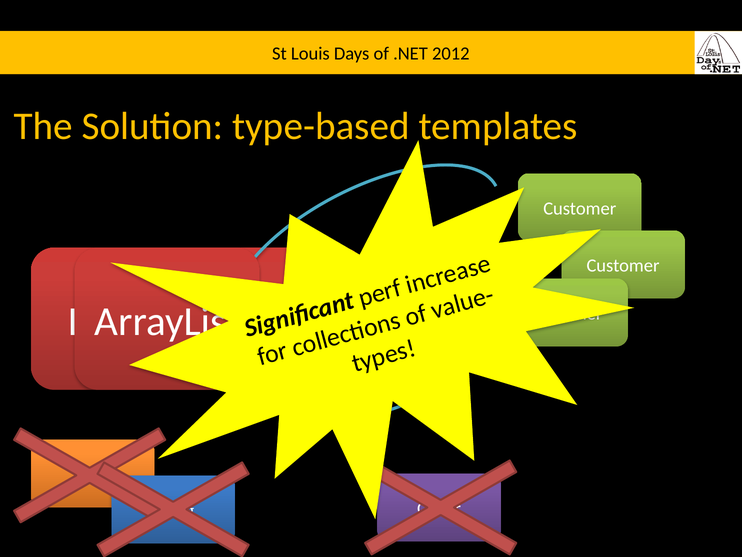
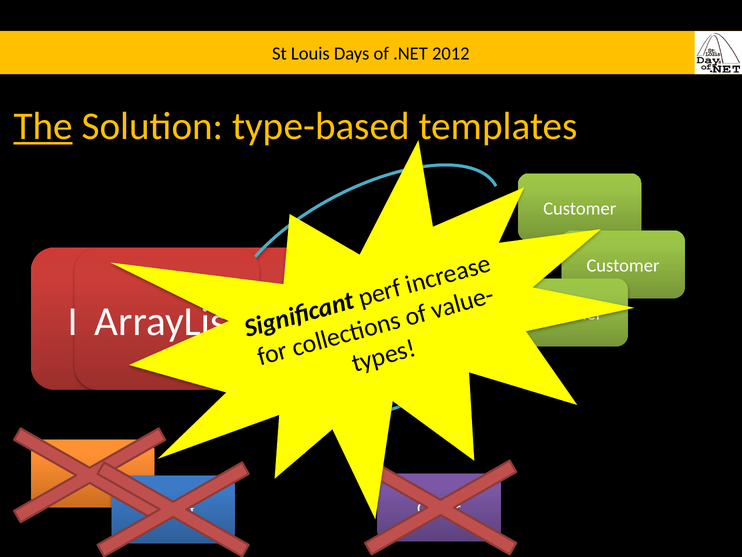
The underline: none -> present (43, 126)
